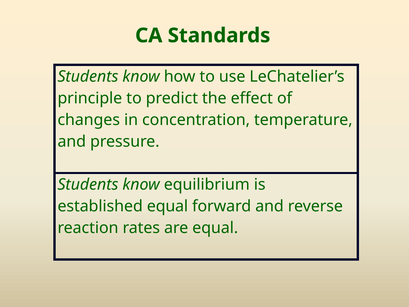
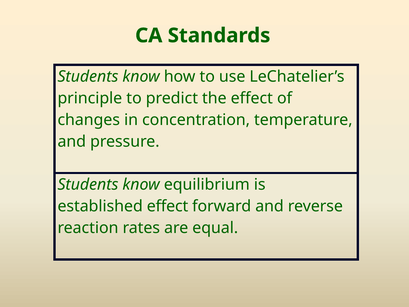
established equal: equal -> effect (168, 206)
